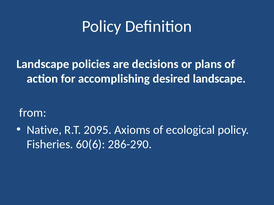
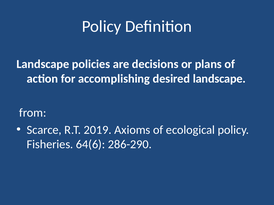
Native: Native -> Scarce (44, 130)
2095: 2095 -> 2019 (98, 130)
60(6: 60(6 -> 64(6 (91, 145)
